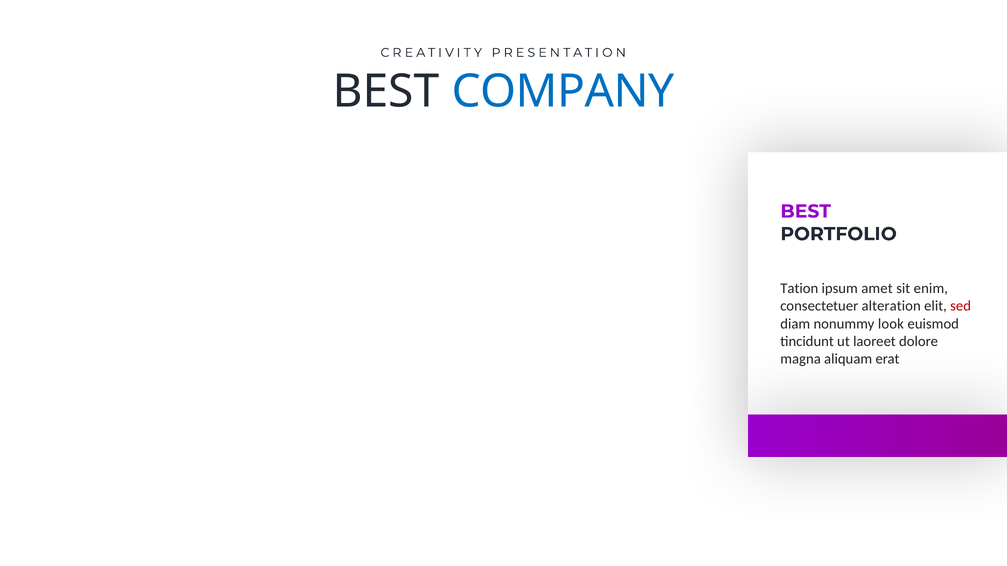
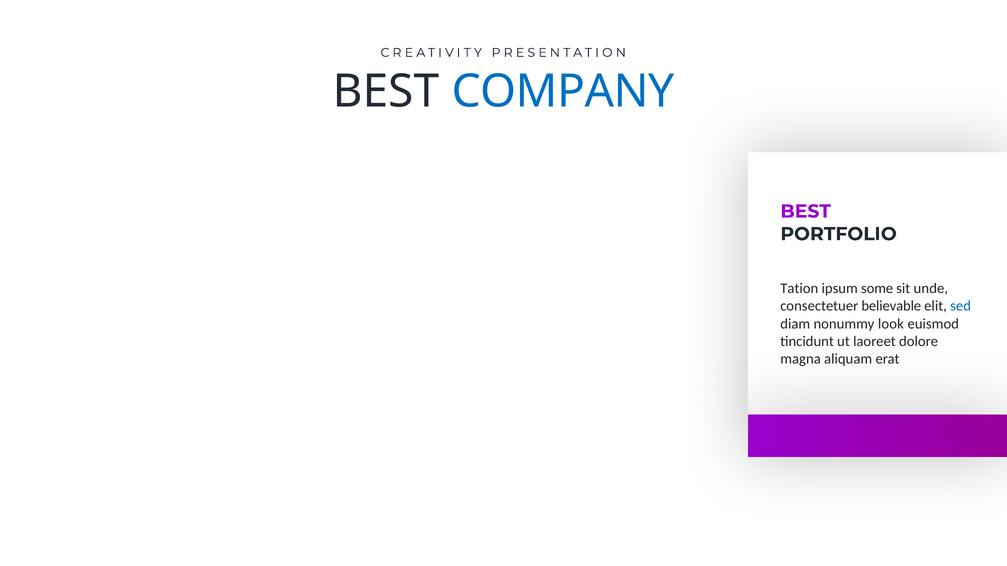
amet: amet -> some (877, 289)
enim: enim -> unde (931, 289)
alteration: alteration -> believable (891, 306)
sed colour: red -> blue (961, 306)
